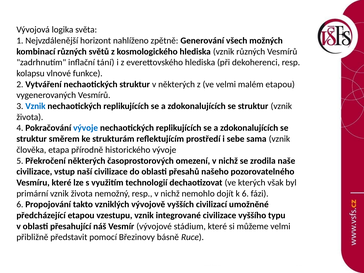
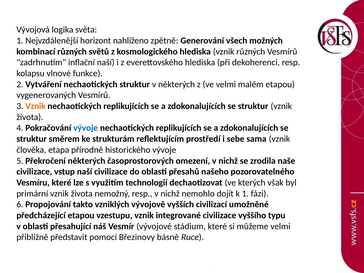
inflační tání: tání -> naší (106, 62)
Vznik colour: blue -> orange (35, 106)
k 6: 6 -> 1 (245, 194)
